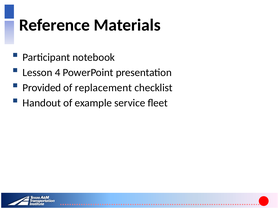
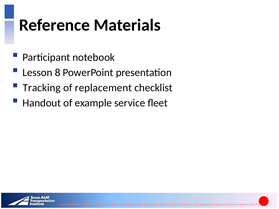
4: 4 -> 8 (58, 73)
Provided: Provided -> Tracking (42, 88)
